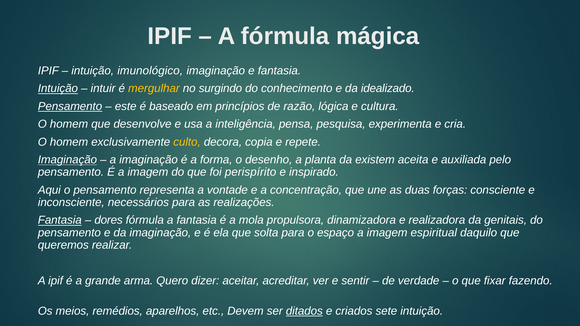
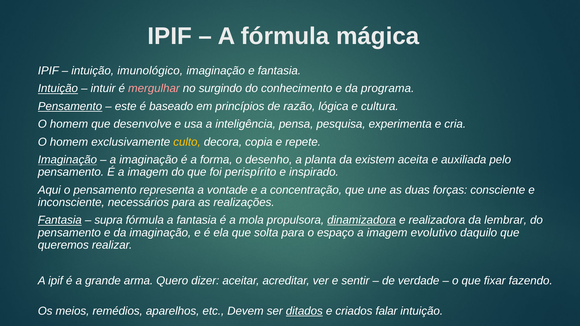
mergulhar colour: yellow -> pink (154, 89)
idealizado: idealizado -> programa (388, 89)
dores: dores -> supra (109, 220)
dinamizadora underline: none -> present (362, 220)
genitais: genitais -> lembrar (506, 220)
espiritual: espiritual -> evolutivo (434, 233)
sete: sete -> falar (386, 311)
